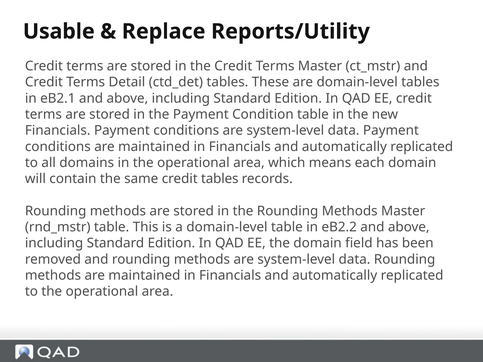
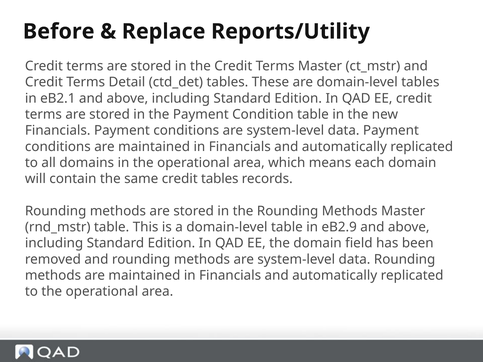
Usable: Usable -> Before (59, 31)
eB2.2: eB2.2 -> eB2.9 (339, 227)
